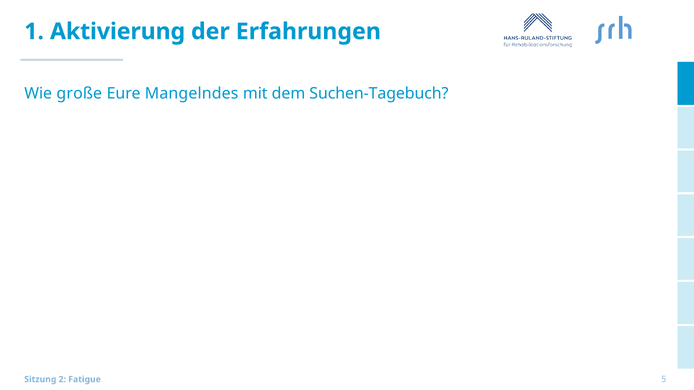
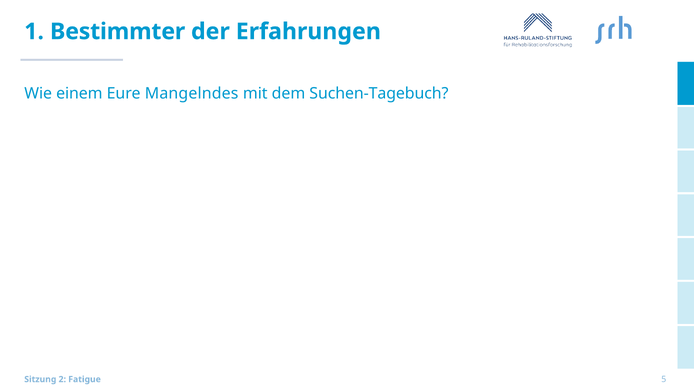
Aktivierung: Aktivierung -> Bestimmter (118, 32)
große: große -> einem (79, 94)
